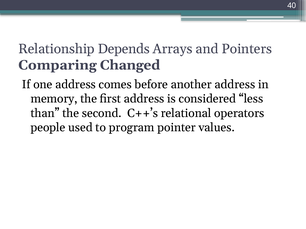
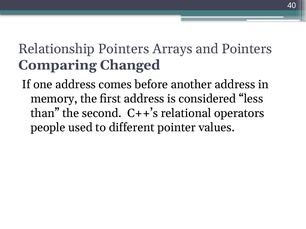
Relationship Depends: Depends -> Pointers (124, 49)
program: program -> different (132, 128)
